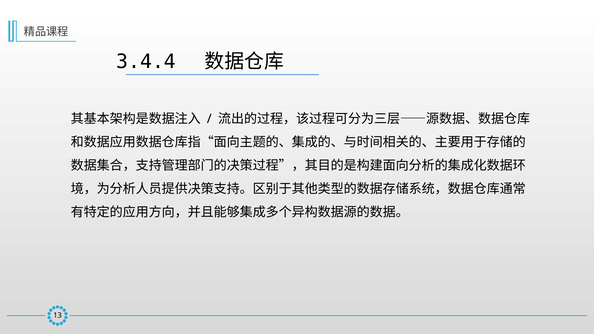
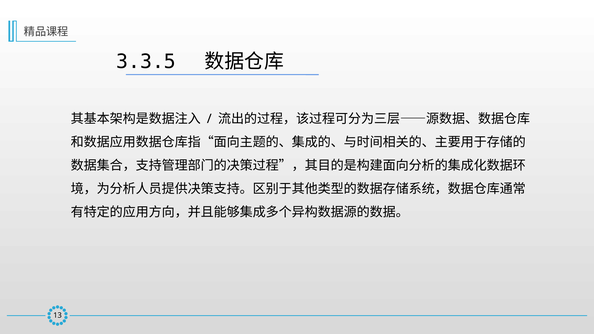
3.4.4: 3.4.4 -> 3.3.5 (146, 62)
